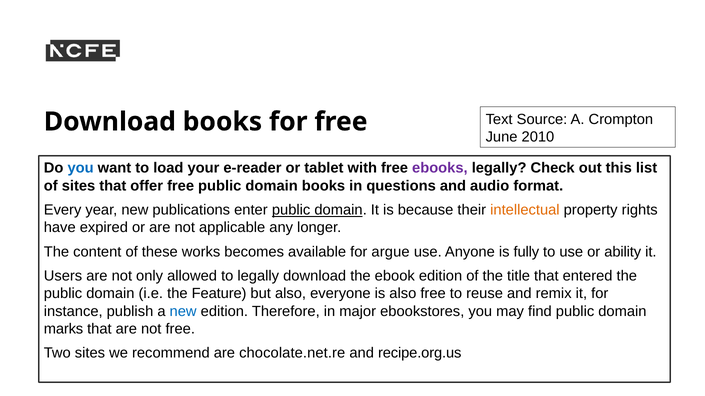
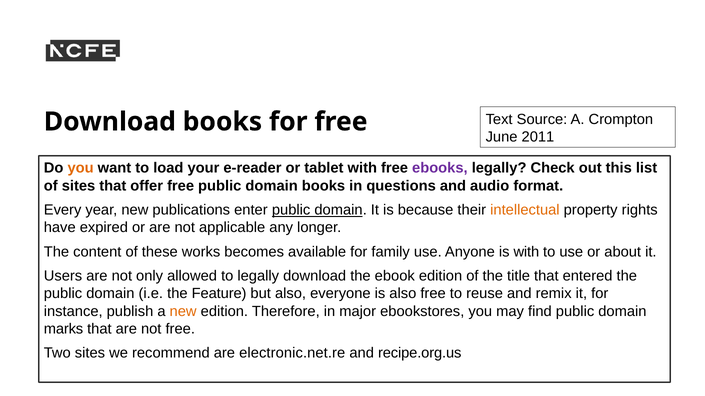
2010: 2010 -> 2011 (538, 137)
you colour: blue -> orange (81, 168)
argue: argue -> family (391, 252)
is fully: fully -> with (526, 252)
ability: ability -> about (623, 252)
new colour: blue -> orange (183, 312)
chocolate.net.re: chocolate.net.re -> electronic.net.re (292, 353)
